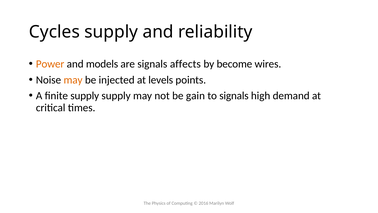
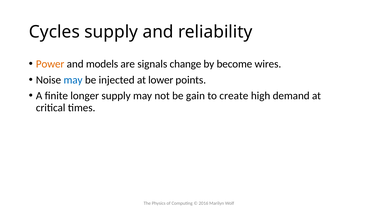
affects: affects -> change (185, 64)
may colour: orange -> blue (73, 80)
levels: levels -> lower (161, 80)
finite supply: supply -> longer (85, 96)
to signals: signals -> create (234, 96)
